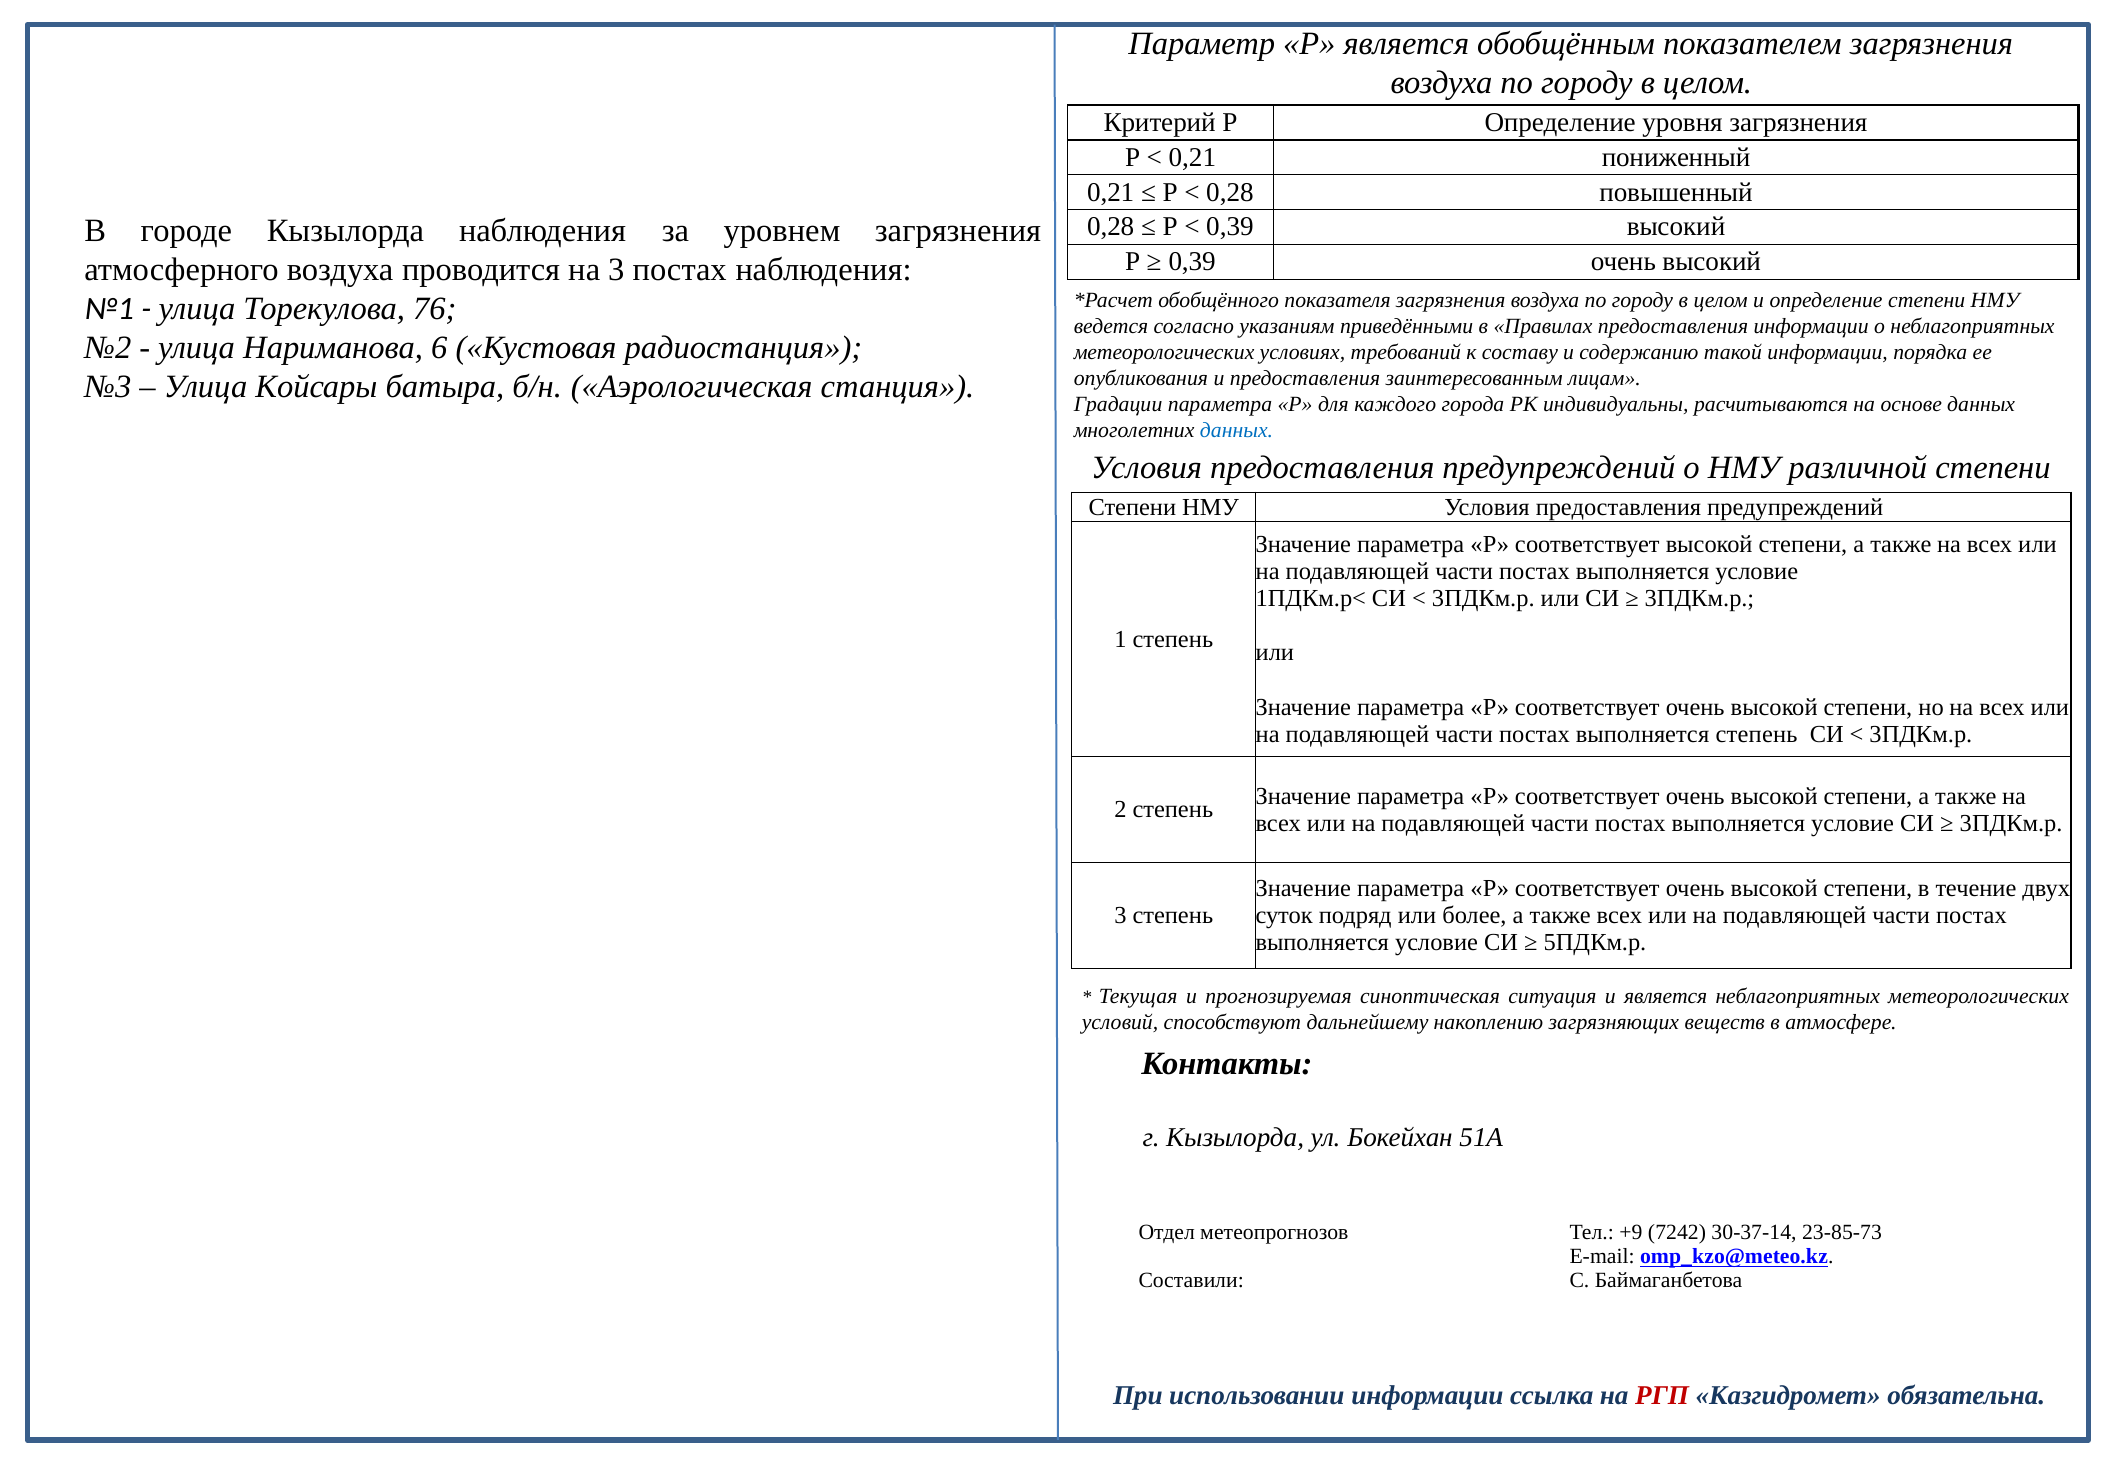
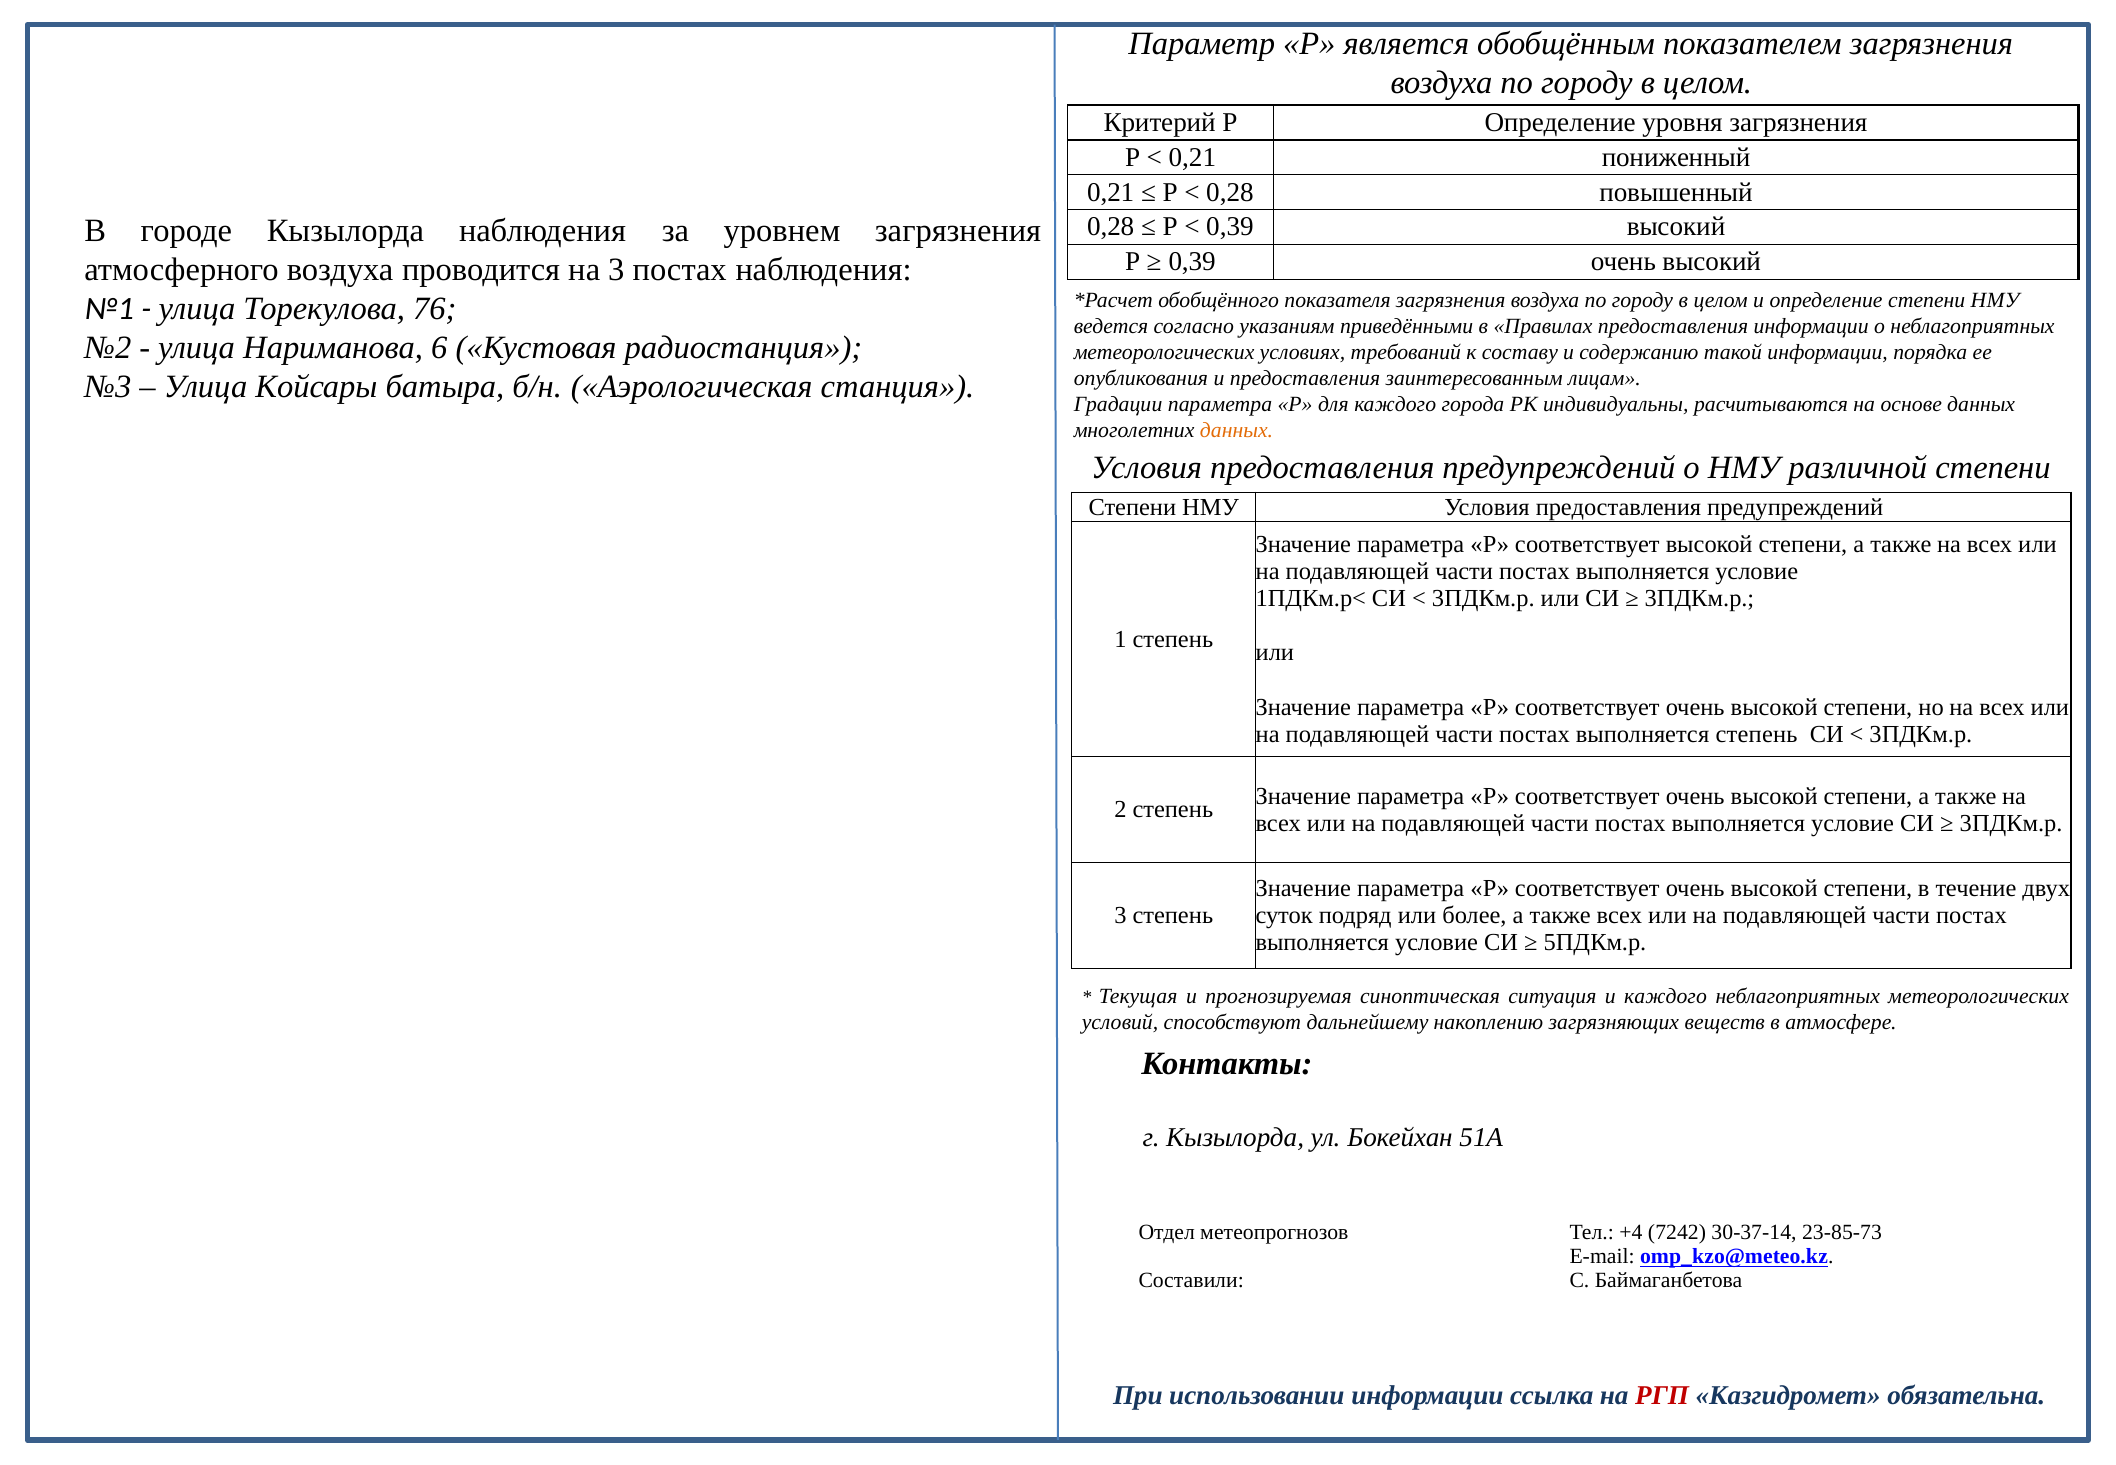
данных colour: blue -> orange (1237, 430)
и является: является -> каждого (1665, 996)
+9: +9 -> +4 (1631, 1232)
